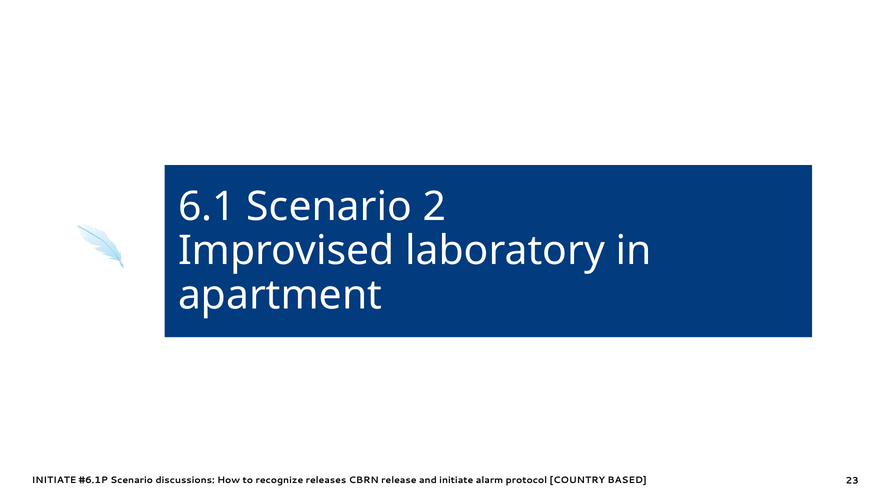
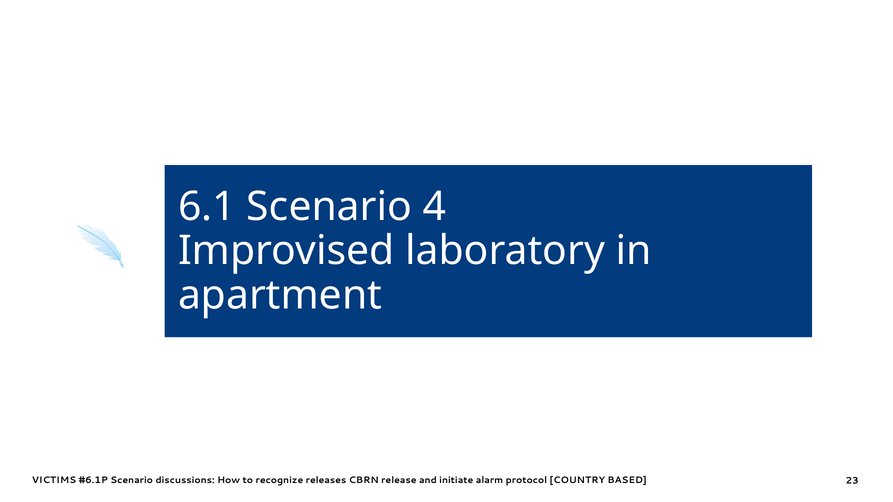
2: 2 -> 4 (434, 207)
INITIATE: INITIATE -> VICTIMS (54, 480)
